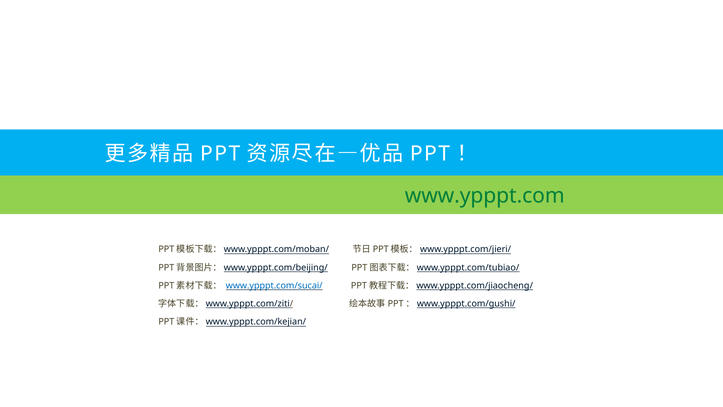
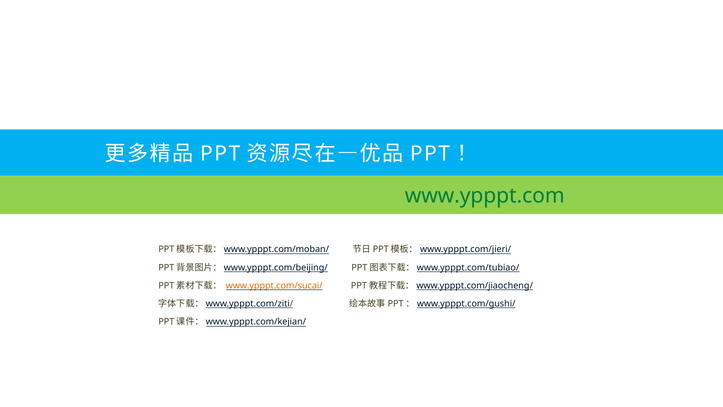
www.ypppt.com/sucai/ colour: blue -> orange (274, 285)
